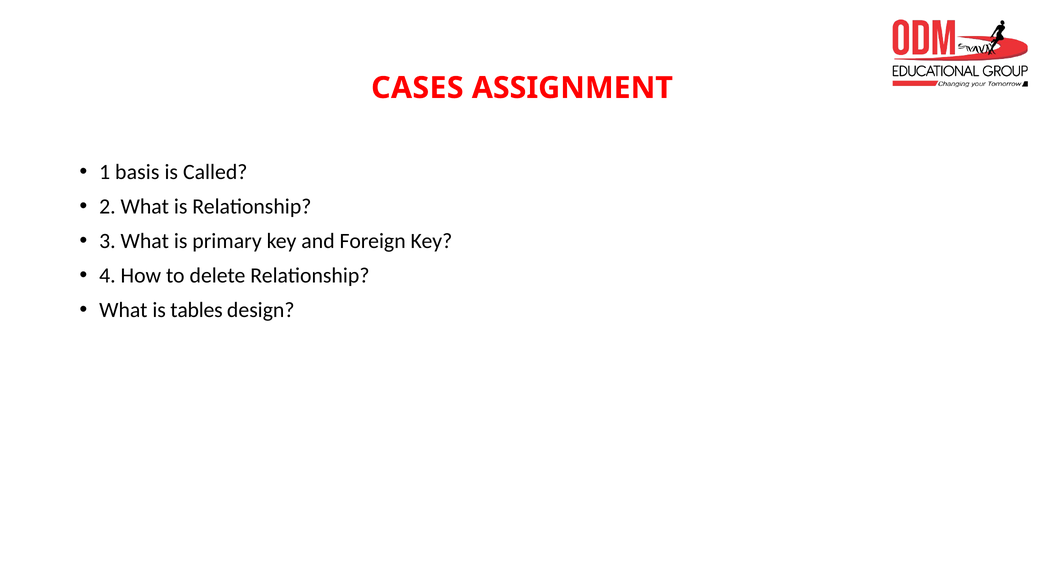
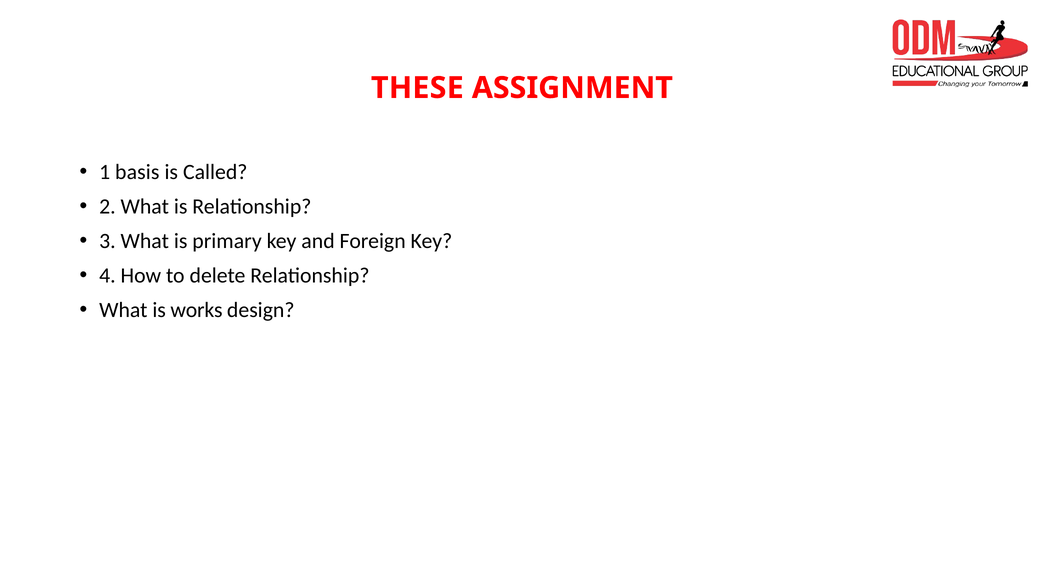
CASES: CASES -> THESE (417, 88)
tables: tables -> works (197, 309)
